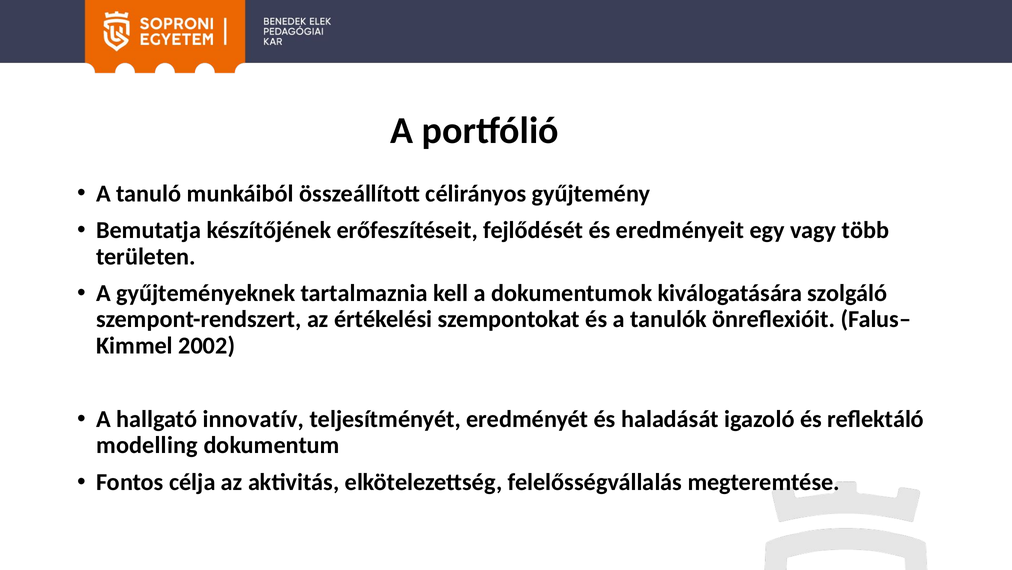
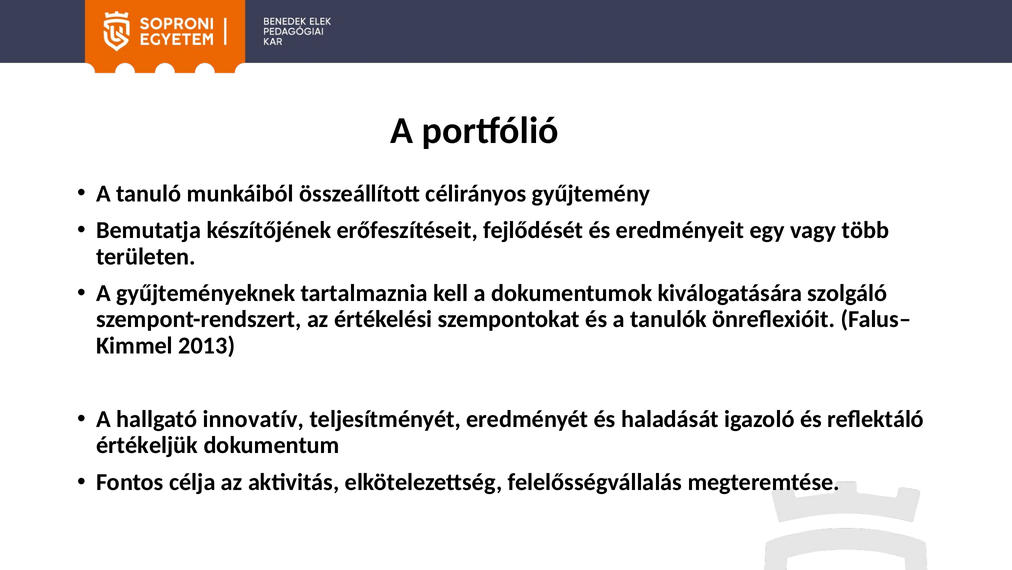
2002: 2002 -> 2013 (207, 345)
modelling: modelling -> értékeljük (147, 445)
